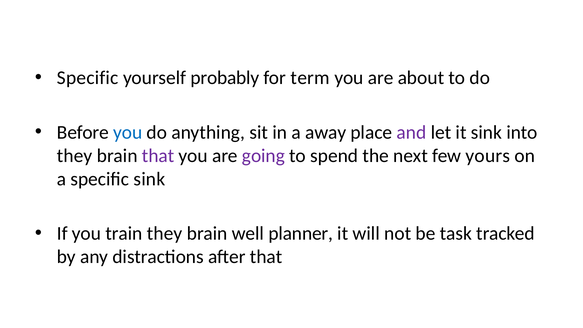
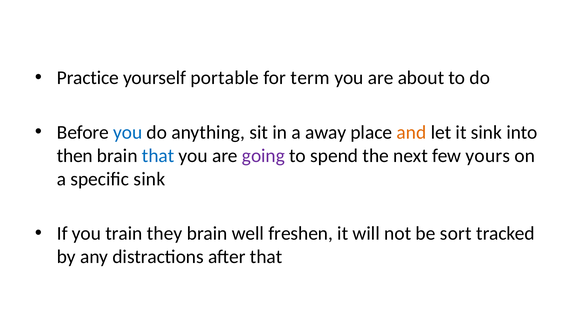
Specific: Specific -> Practice (88, 78)
probably: probably -> portable (225, 78)
and colour: purple -> orange (411, 132)
they: they -> then (75, 156)
that colour: purple -> blue (158, 156)
planner: planner -> freshen (301, 233)
task: task -> sort (456, 233)
